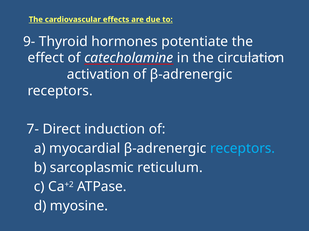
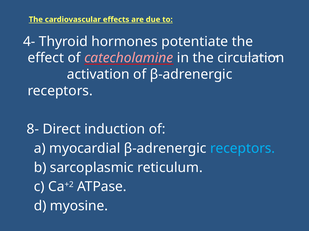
9-: 9- -> 4- (29, 42)
catecholamine colour: white -> pink (129, 58)
7-: 7- -> 8- (33, 130)
